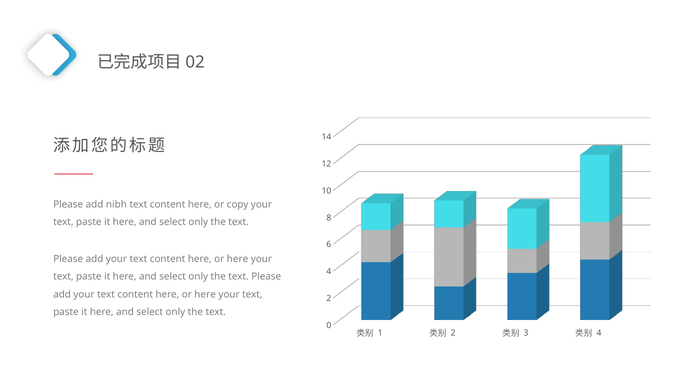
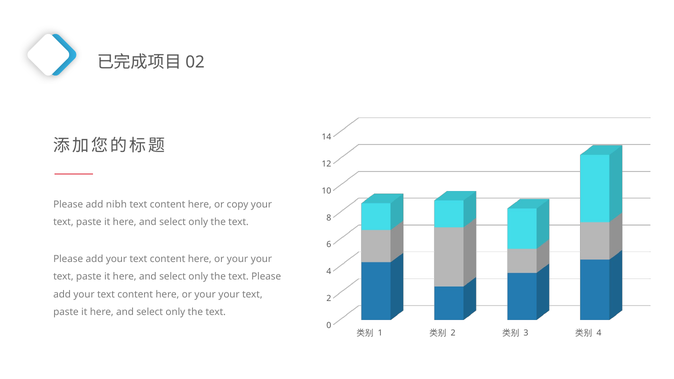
here: here -> your (237, 259)
here: here -> your (205, 295)
